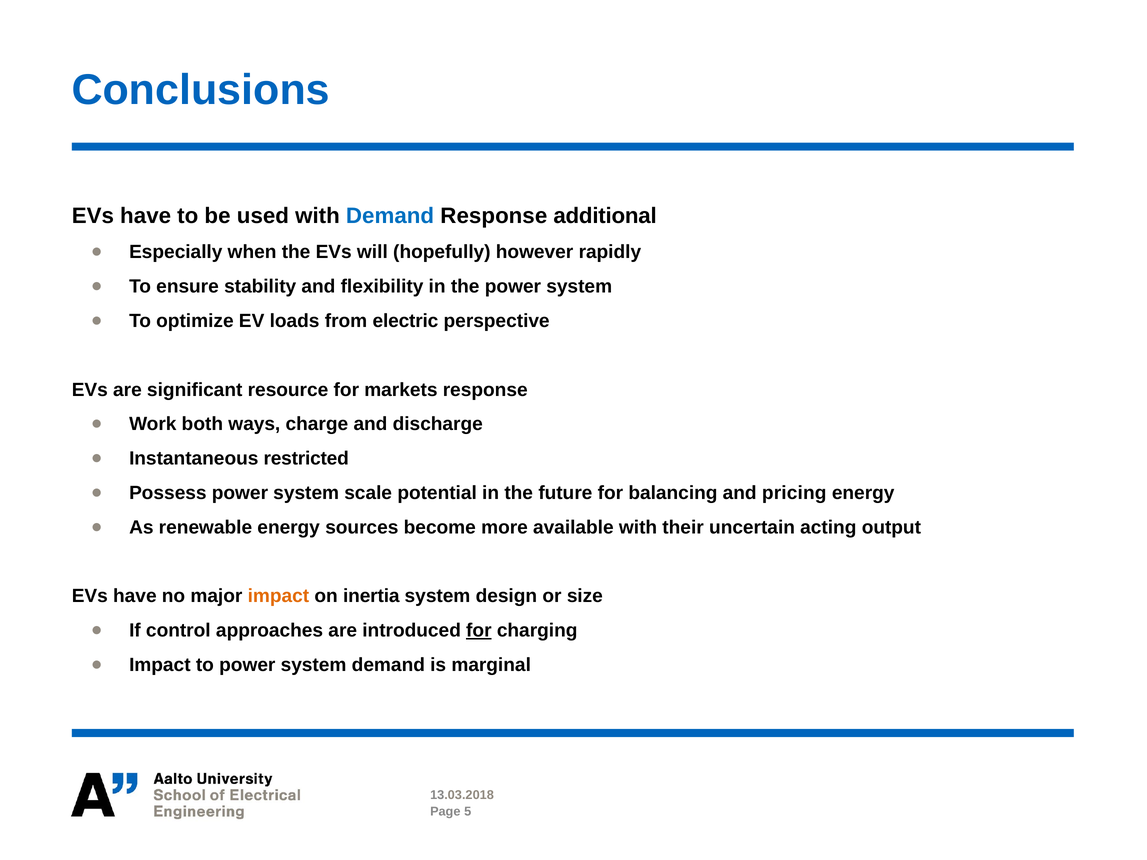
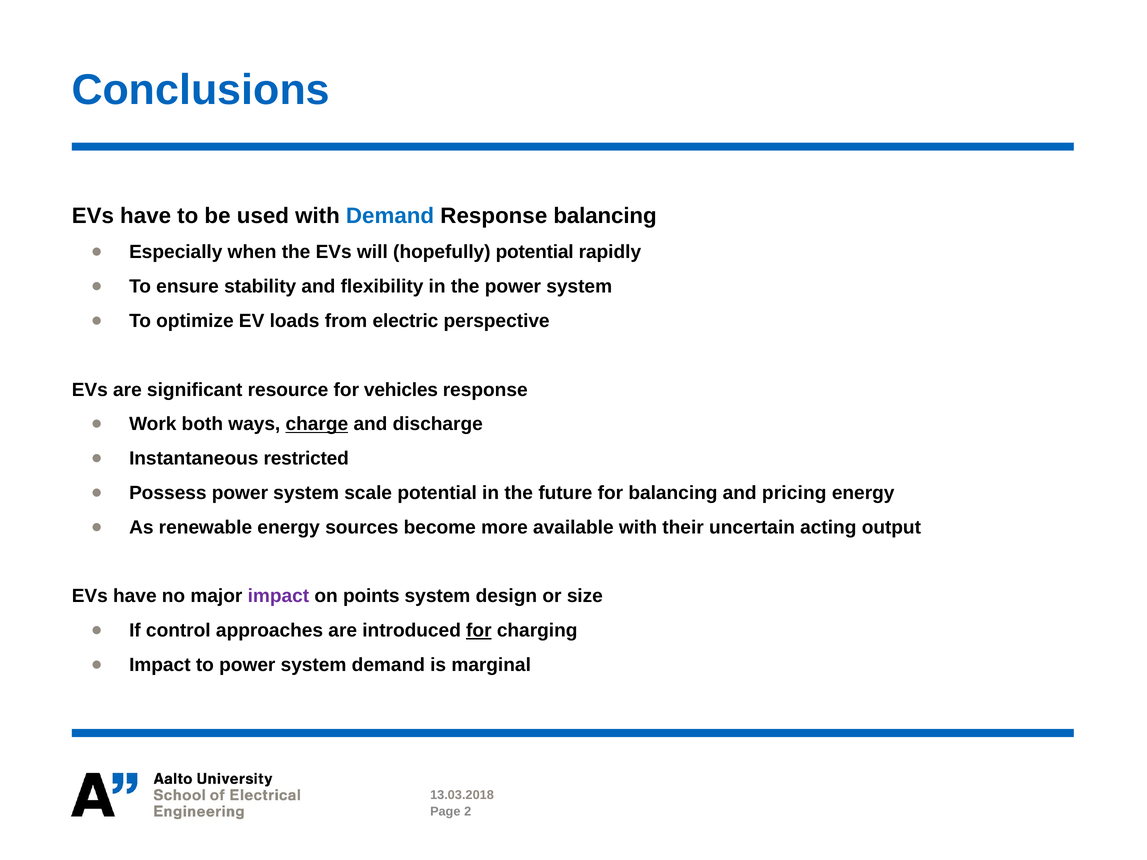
Response additional: additional -> balancing (605, 216)
hopefully however: however -> potential (535, 252)
markets: markets -> vehicles (401, 390)
charge underline: none -> present (317, 424)
impact colour: orange -> purple (278, 596)
inertia: inertia -> points (371, 596)
5: 5 -> 2 (468, 812)
